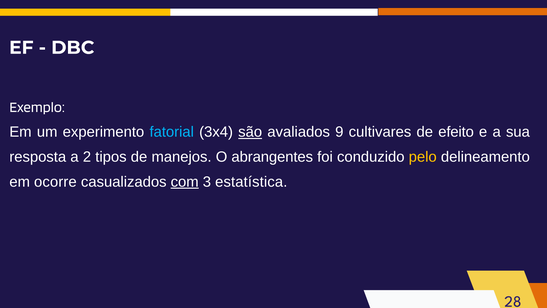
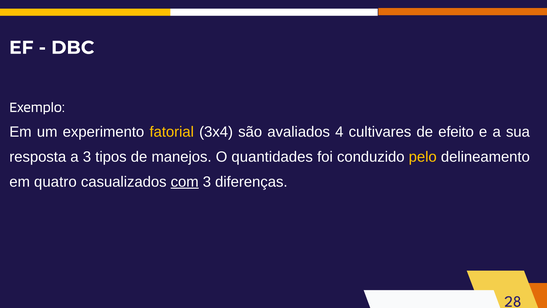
fatorial colour: light blue -> yellow (172, 132)
são underline: present -> none (250, 132)
9: 9 -> 4 (339, 132)
a 2: 2 -> 3 (87, 157)
abrangentes: abrangentes -> quantidades (272, 157)
ocorre: ocorre -> quatro (55, 182)
estatística: estatística -> diferenças (251, 182)
